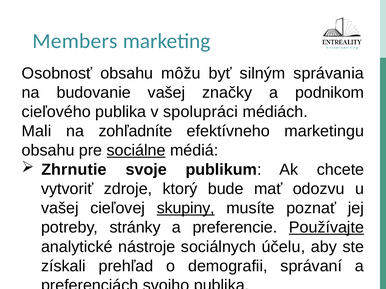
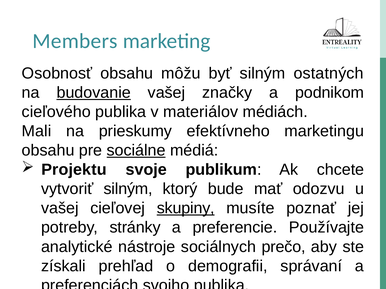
správania: správania -> ostatných (329, 73)
budovanie underline: none -> present (94, 93)
spolupráci: spolupráci -> materiálov (201, 112)
zohľadníte: zohľadníte -> prieskumy (135, 131)
Zhrnutie: Zhrnutie -> Projektu (74, 170)
vytvoriť zdroje: zdroje -> silným (128, 189)
Používajte underline: present -> none (326, 228)
účelu: účelu -> prečo (284, 247)
